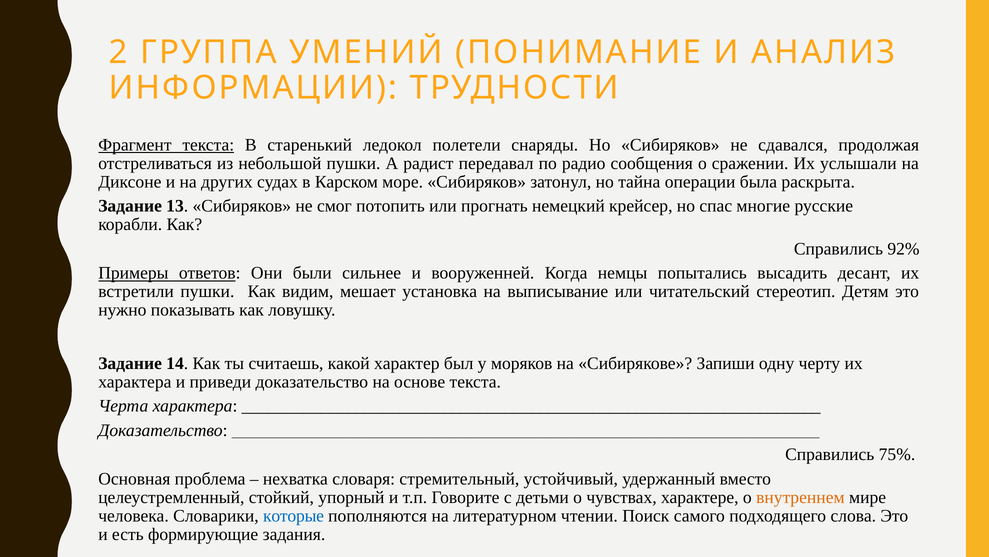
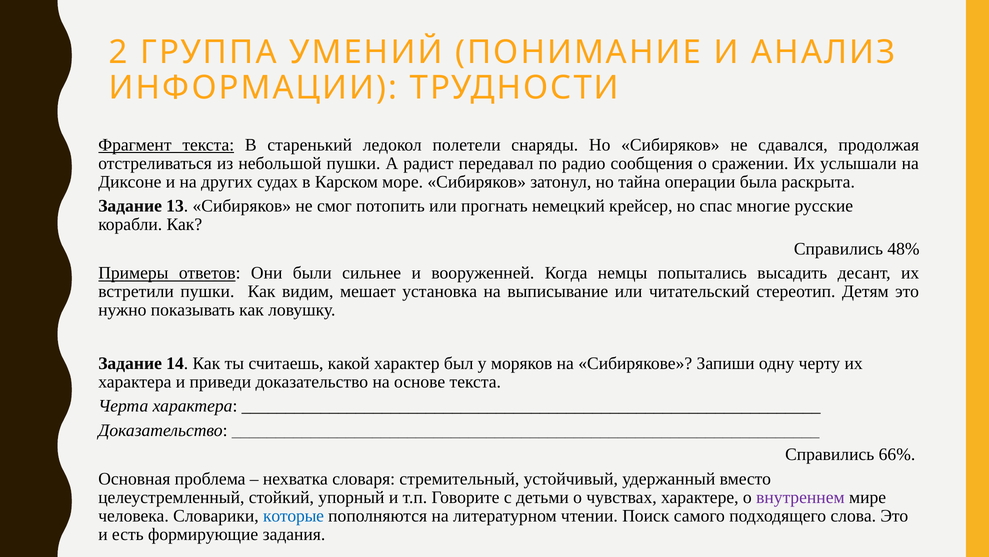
92%: 92% -> 48% (903, 248)
75%: 75% -> 66% (897, 454)
внутреннем colour: orange -> purple (800, 497)
